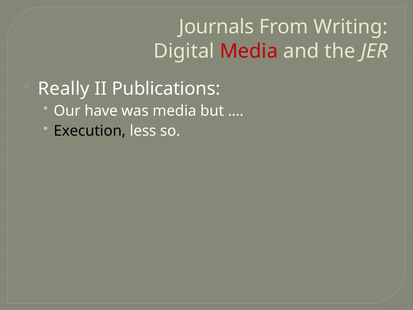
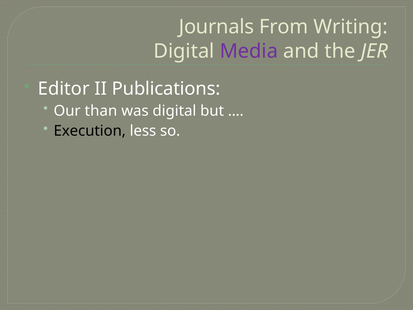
Media colour: red -> purple (249, 51)
Really: Really -> Editor (64, 89)
have: have -> than (101, 111)
was media: media -> digital (174, 111)
